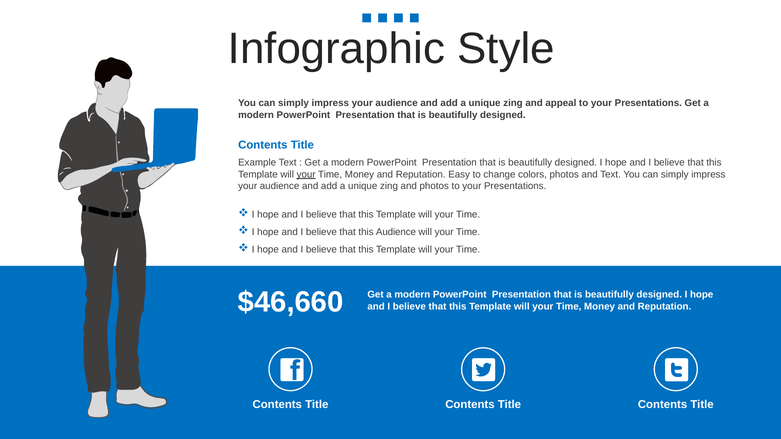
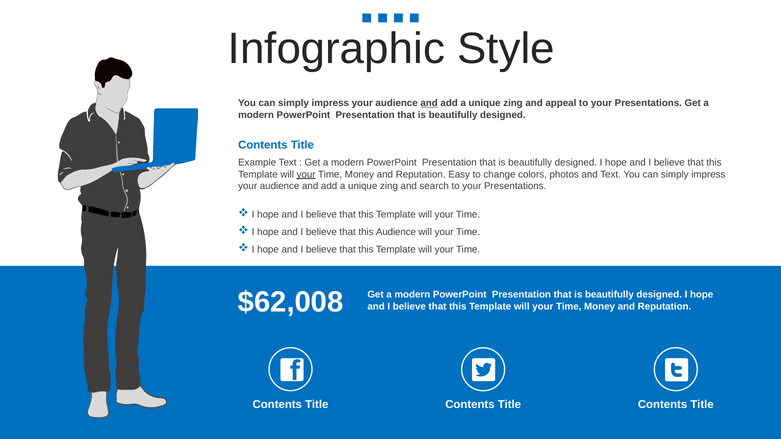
and underline: none -> present (429, 103)
and photos: photos -> search (434, 186)
$46,660: $46,660 -> $62,008 (291, 302)
